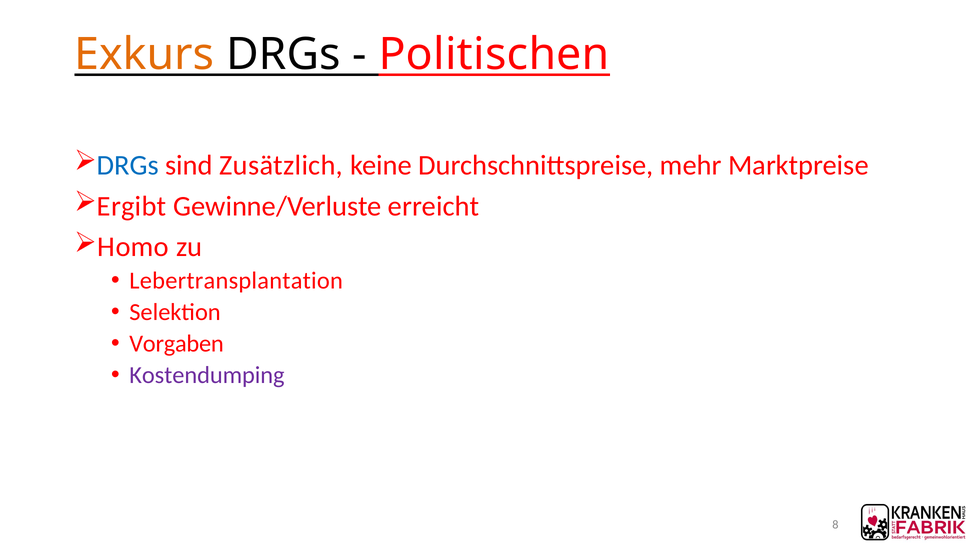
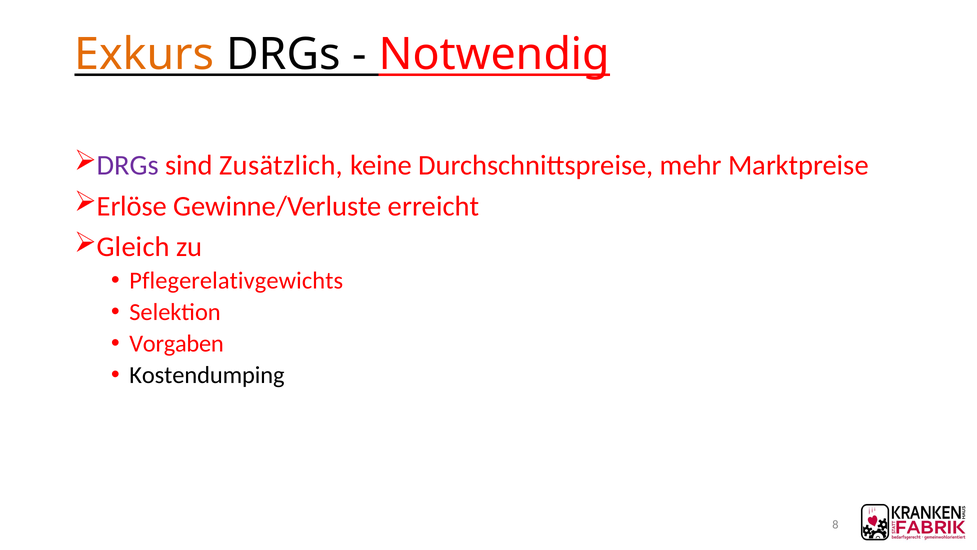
Politischen: Politischen -> Notwendig (494, 54)
DRGs colour: blue -> purple (128, 165)
Ergibt: Ergibt -> Erlöse (132, 206)
Homo: Homo -> Gleich (133, 247)
Lebertransplantation: Lebertransplantation -> Pflegerelativgewichts (236, 281)
Kostendumping colour: purple -> black (207, 375)
